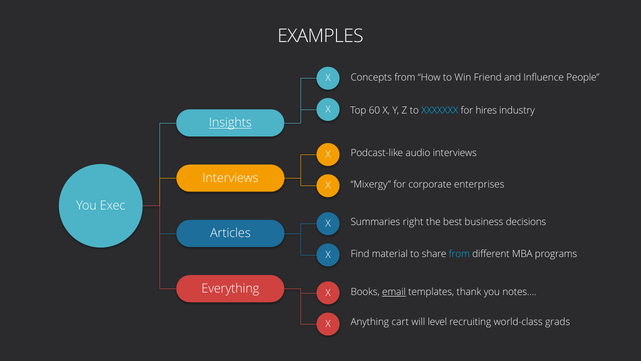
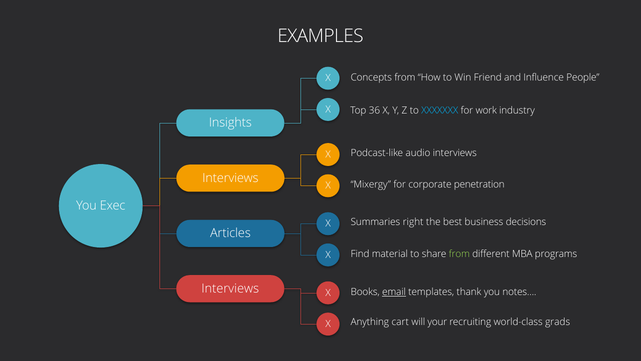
60: 60 -> 36 (374, 110)
hires: hires -> work (486, 110)
Insights underline: present -> none (230, 123)
enterprises: enterprises -> penetration (479, 184)
from colour: light blue -> light green (459, 254)
Everything: Everything -> Interviews (230, 288)
level: level -> your (437, 322)
